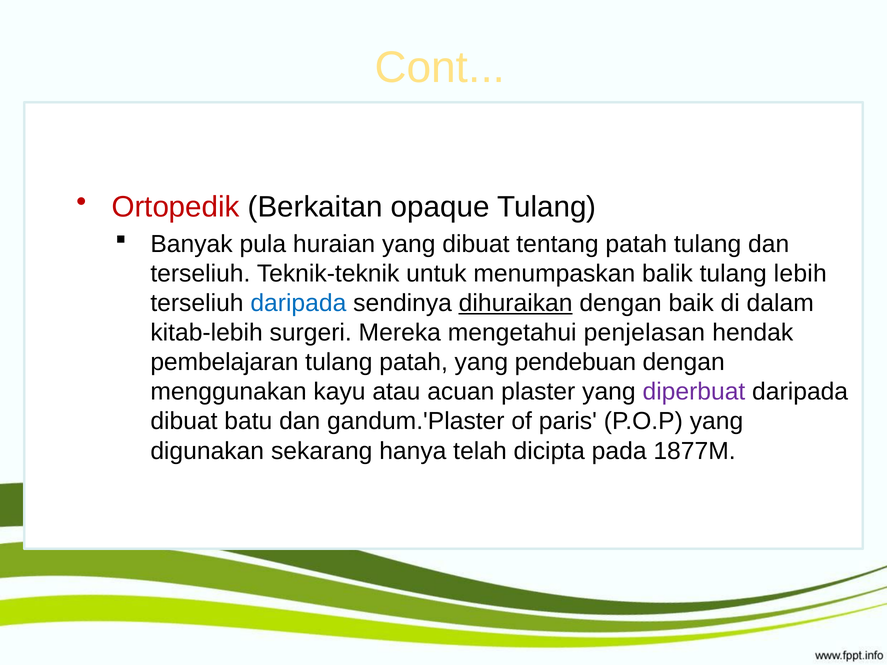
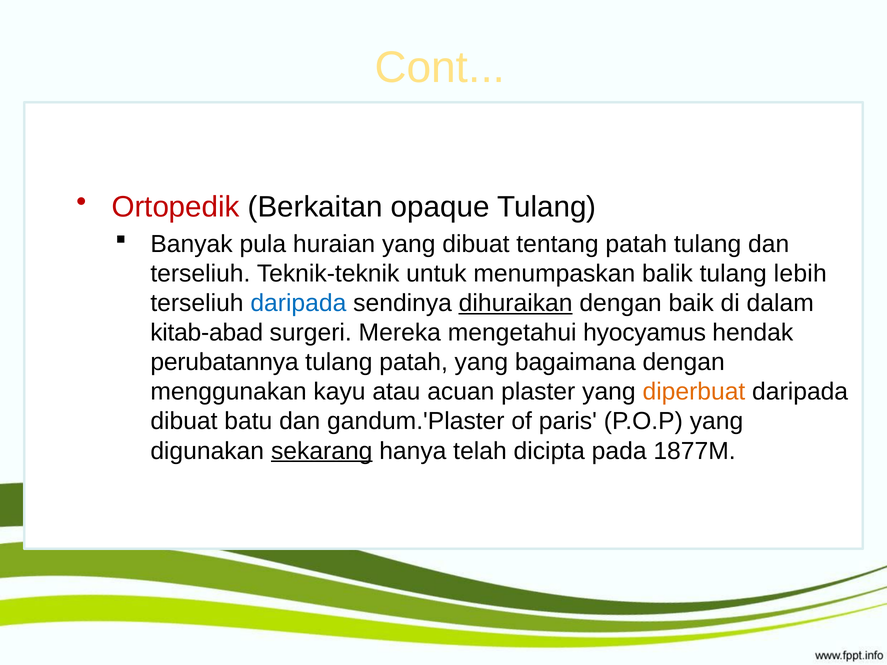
kitab-lebih: kitab-lebih -> kitab-abad (207, 333)
penjelasan: penjelasan -> hyocyamus (645, 333)
pembelajaran: pembelajaran -> perubatannya (225, 362)
pendebuan: pendebuan -> bagaimana (575, 362)
diperbuat colour: purple -> orange (694, 392)
sekarang underline: none -> present (322, 451)
